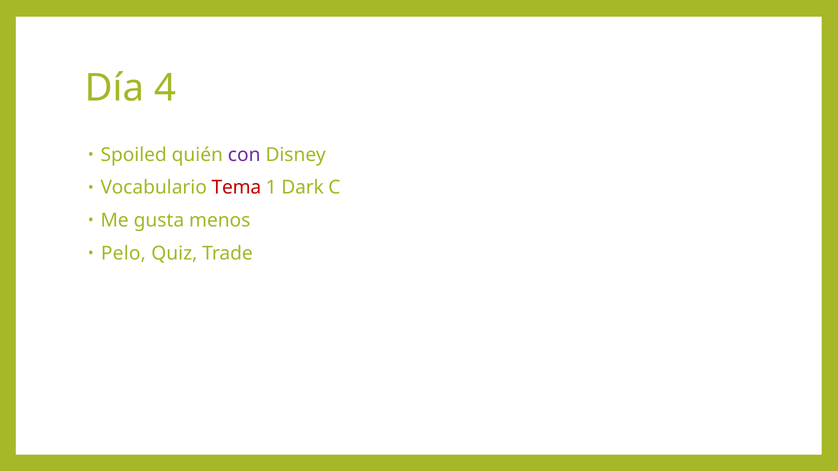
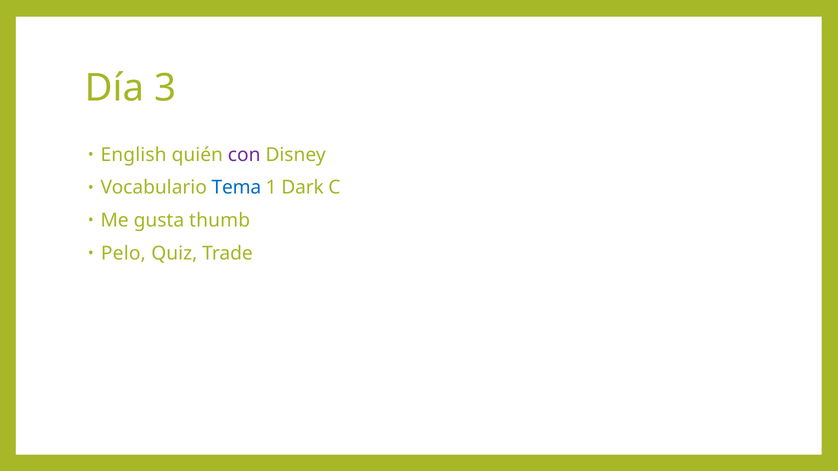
4: 4 -> 3 (165, 88)
Spoiled: Spoiled -> English (134, 155)
Tema colour: red -> blue (236, 188)
menos: menos -> thumb (220, 221)
